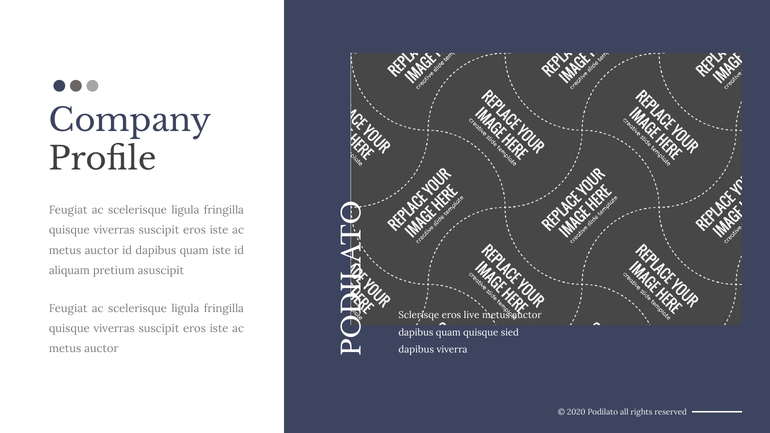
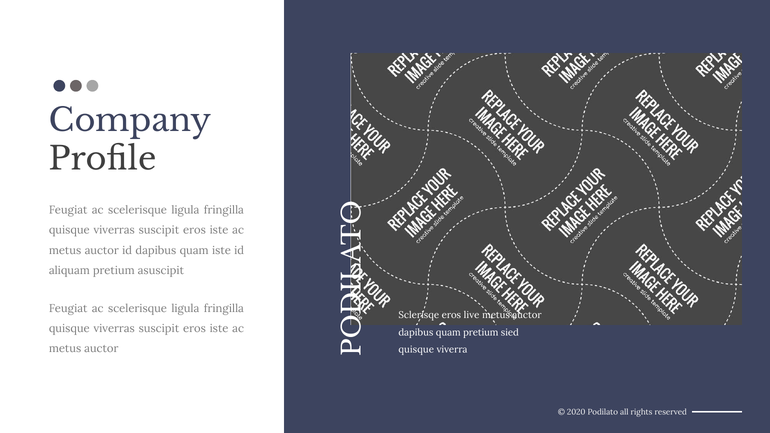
quam quisque: quisque -> pretium (481, 332)
dapibus: dapibus -> quisque (416, 350)
